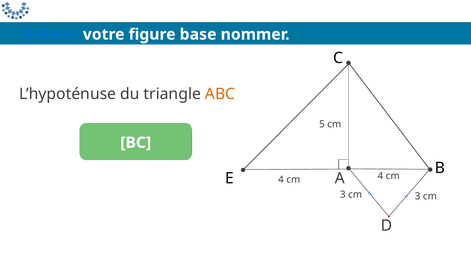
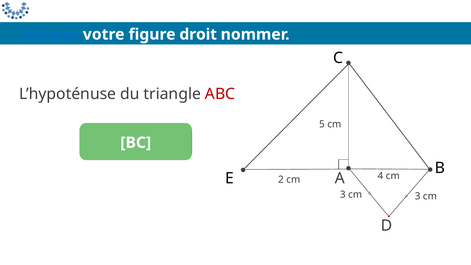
base: base -> droit (198, 34)
ABC colour: orange -> red (220, 94)
E 4: 4 -> 2 (281, 180)
